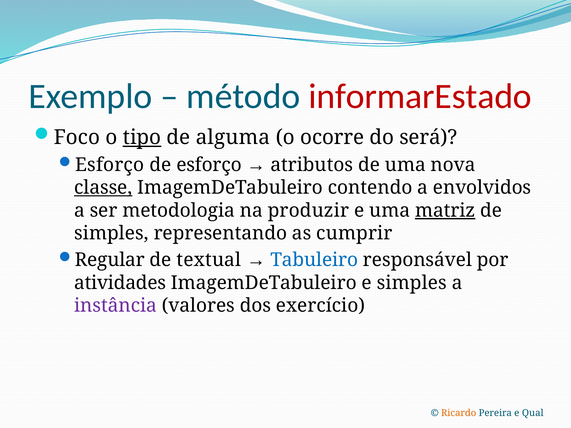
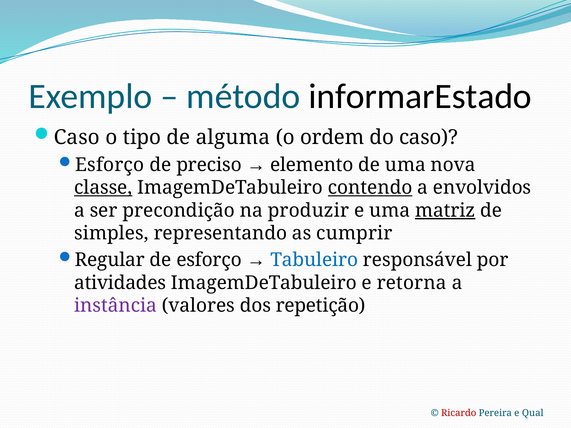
informarEstado colour: red -> black (420, 96)
Foco: Foco -> Caso (77, 137)
tipo underline: present -> none (142, 137)
ocorre: ocorre -> ordem (332, 137)
do será: será -> caso (428, 137)
de esforço: esforço -> preciso (209, 165)
atributos: atributos -> elemento (312, 165)
contendo underline: none -> present (370, 188)
metodologia: metodologia -> precondição (179, 211)
de textual: textual -> esforço (209, 260)
e simples: simples -> retorna (412, 283)
exercício: exercício -> repetição (321, 306)
Ricardo colour: orange -> red (459, 413)
